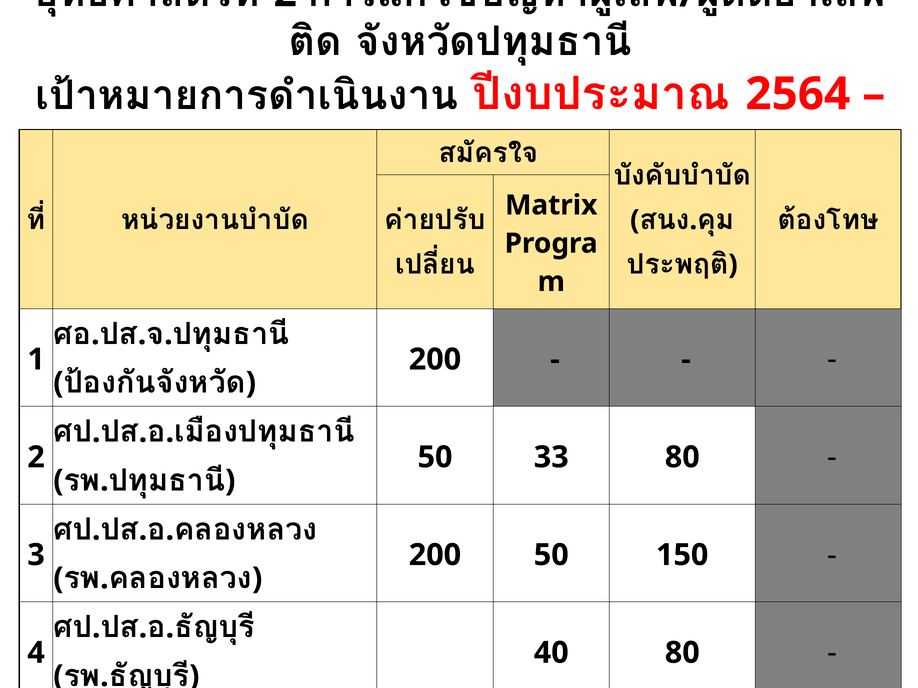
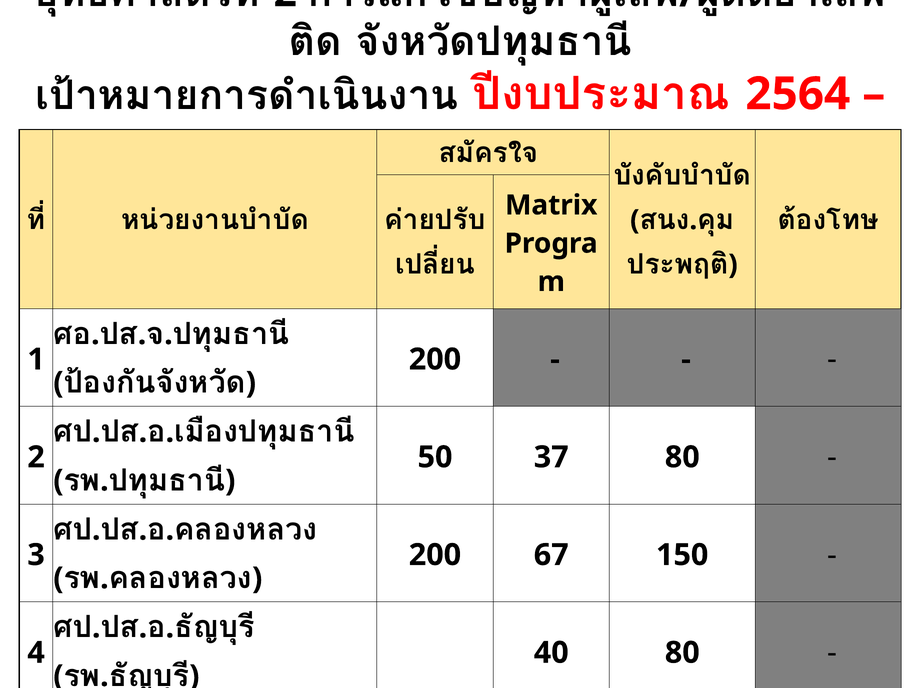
33: 33 -> 37 (551, 457)
200 50: 50 -> 67 (551, 555)
